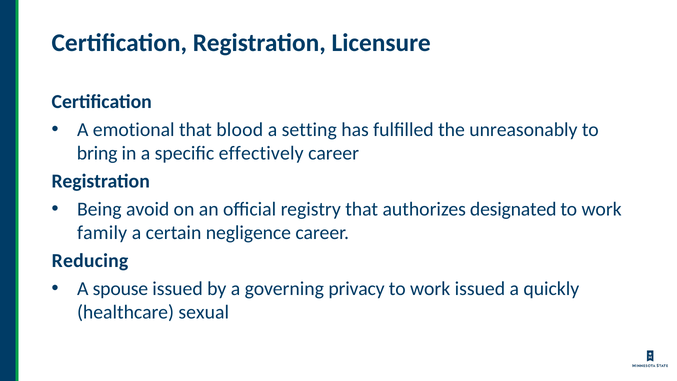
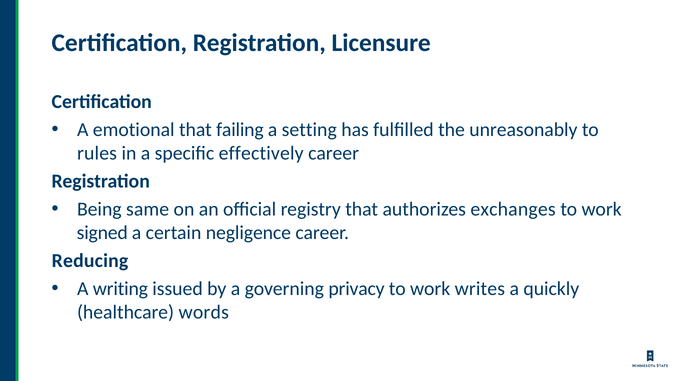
blood: blood -> failing (240, 130)
bring: bring -> rules (97, 153)
avoid: avoid -> same (148, 209)
designated: designated -> exchanges (513, 209)
family: family -> signed (102, 233)
spouse: spouse -> writing (120, 288)
work issued: issued -> writes (480, 288)
sexual: sexual -> words (204, 312)
